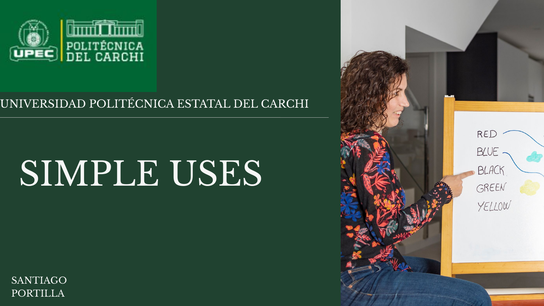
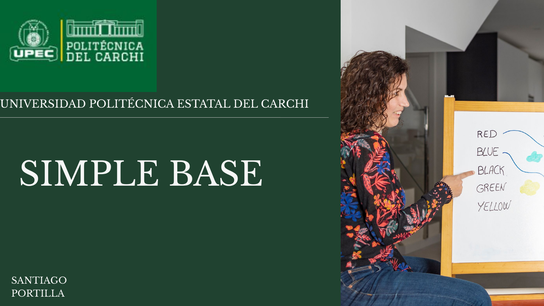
USES: USES -> BASE (216, 175)
